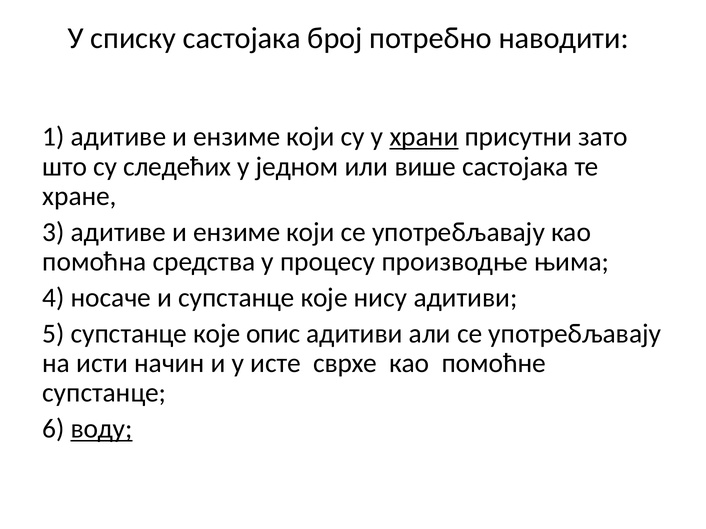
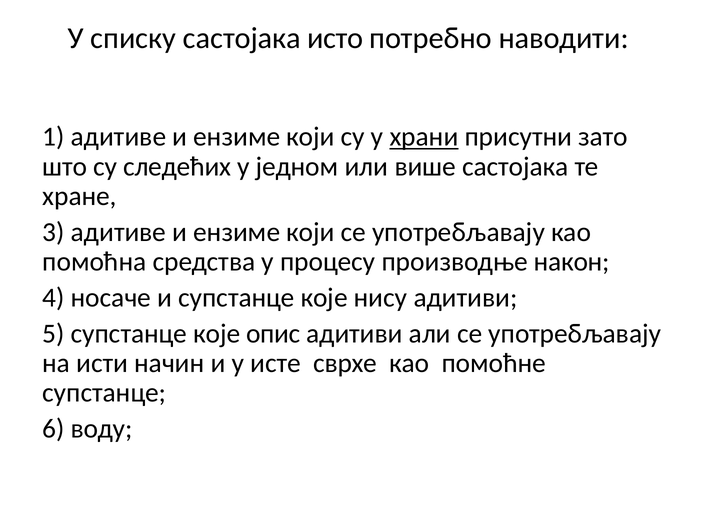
број: број -> исто (335, 38)
њима: њима -> након (572, 262)
воду underline: present -> none (102, 429)
